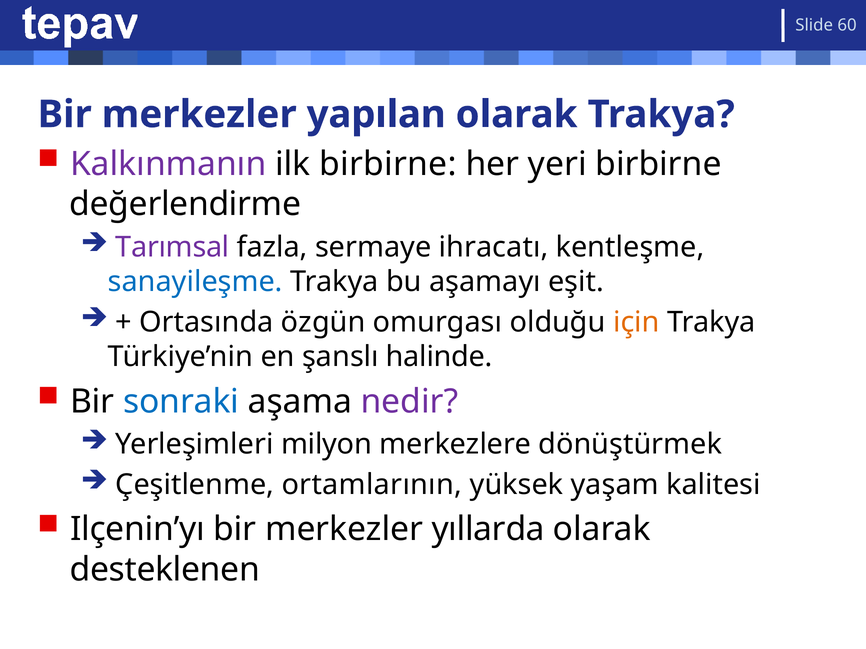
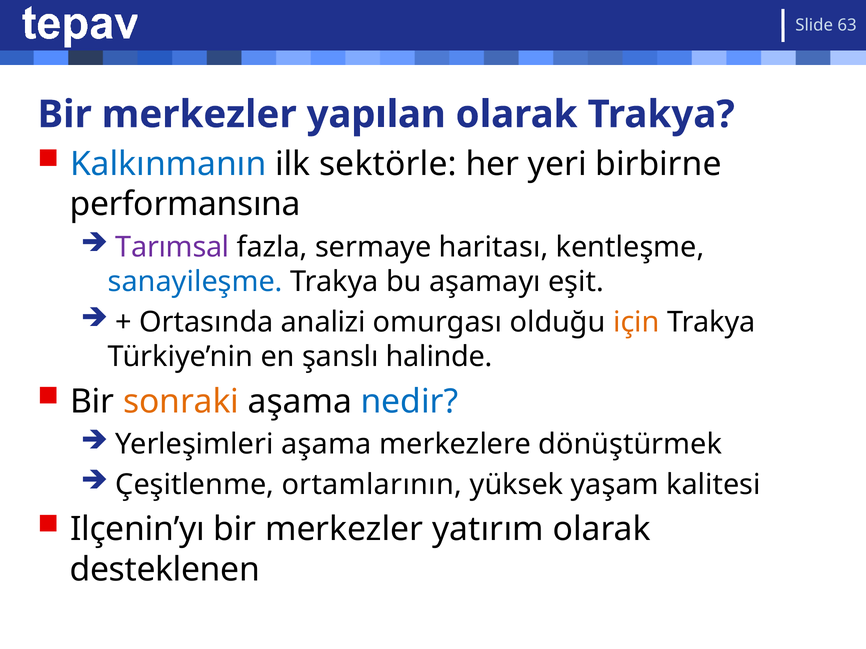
60: 60 -> 63 (847, 25)
Kalkınmanın colour: purple -> blue (168, 164)
ilk birbirne: birbirne -> sektörle (388, 164)
değerlendirme: değerlendirme -> performansına (185, 204)
ihracatı: ihracatı -> haritası (494, 247)
özgün: özgün -> analizi (323, 322)
sonraki colour: blue -> orange (181, 402)
nedir colour: purple -> blue (409, 402)
Yerleşimleri milyon: milyon -> aşama (326, 445)
yıllarda: yıllarda -> yatırım (488, 530)
